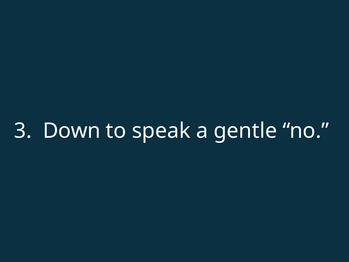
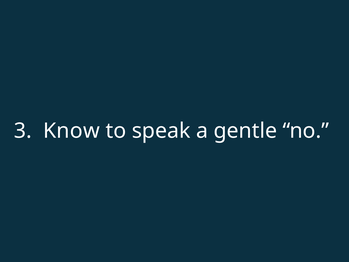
Down: Down -> Know (71, 131)
